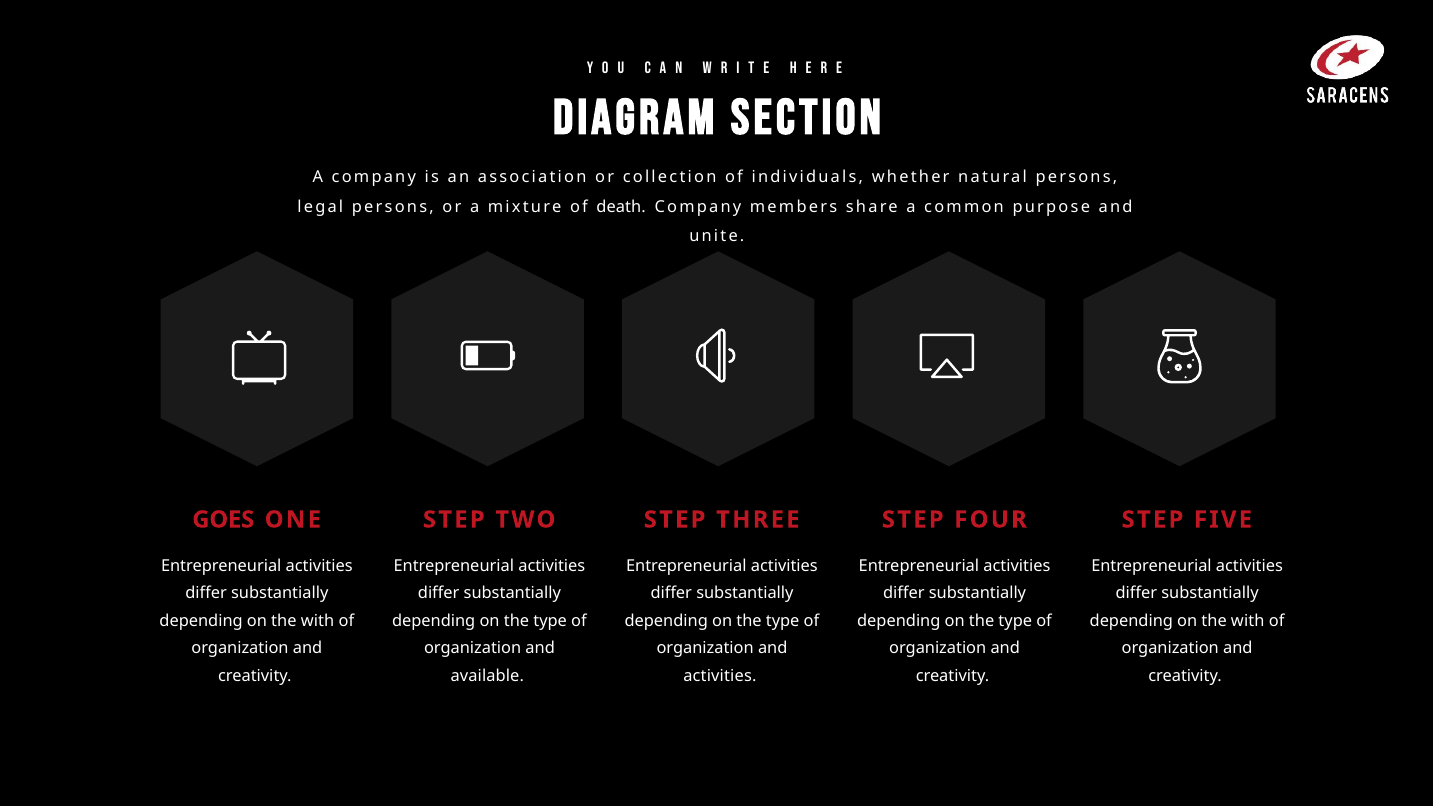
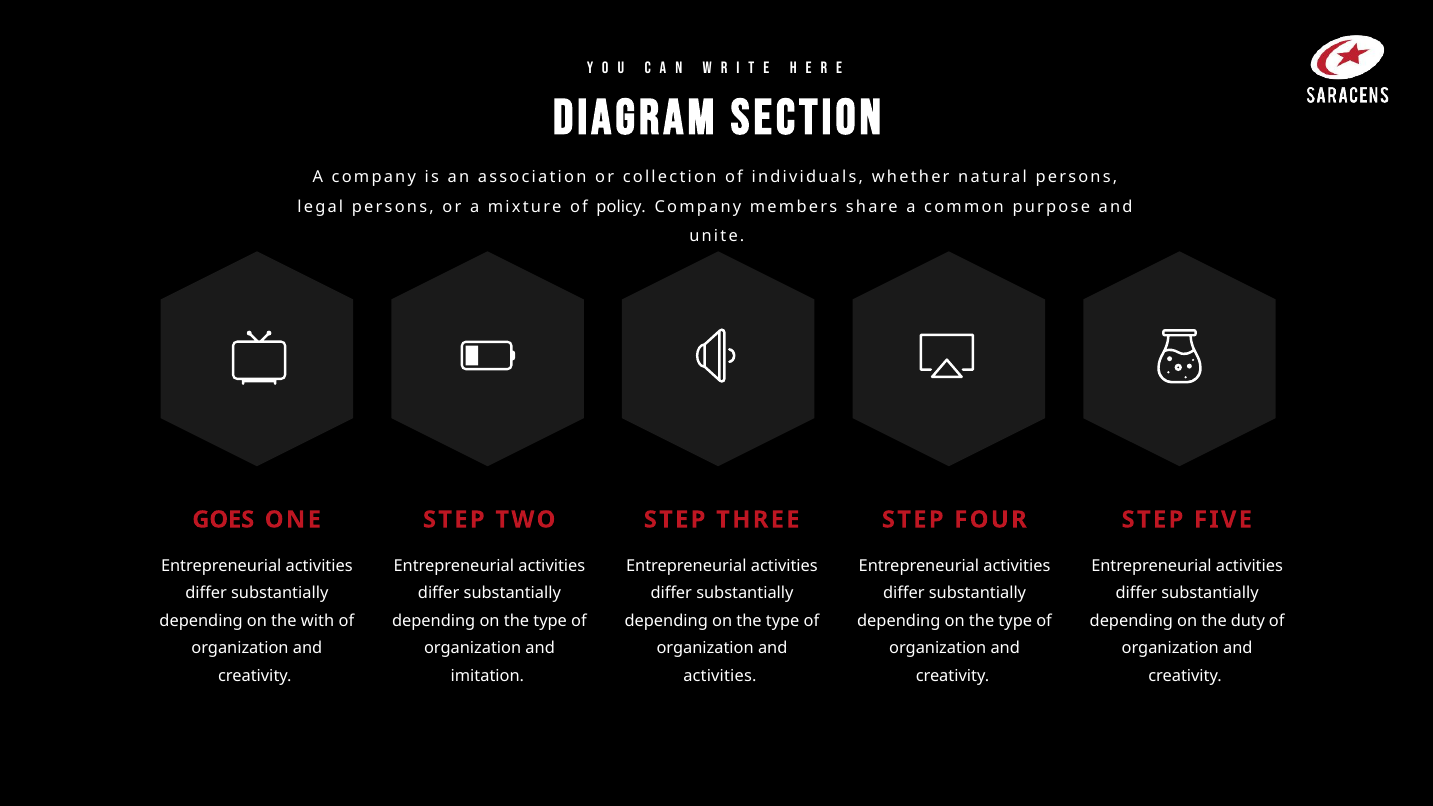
death: death -> policy (621, 207)
with: with -> duty (1248, 621)
available: available -> imitation (487, 676)
